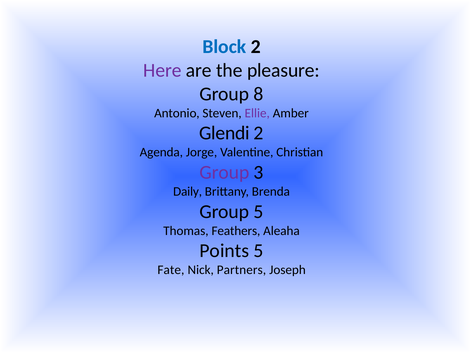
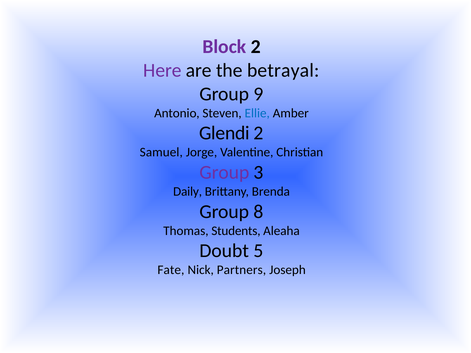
Block colour: blue -> purple (224, 47)
pleasure: pleasure -> betrayal (283, 70)
8: 8 -> 9 (259, 94)
Ellie colour: purple -> blue (257, 113)
Agenda: Agenda -> Samuel (161, 152)
Group 5: 5 -> 8 (259, 212)
Feathers: Feathers -> Students (236, 231)
Points: Points -> Doubt (224, 251)
